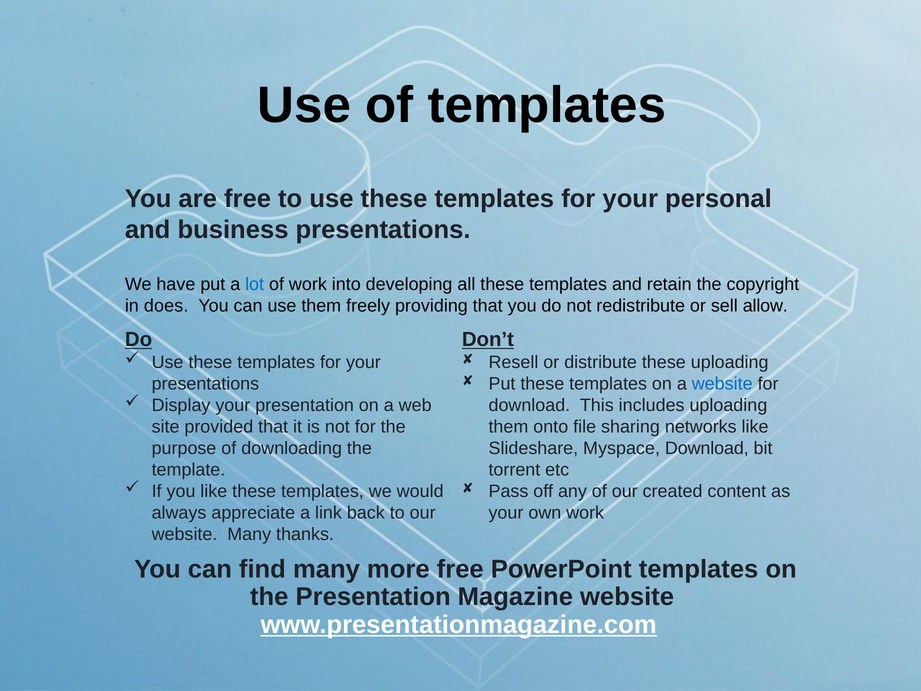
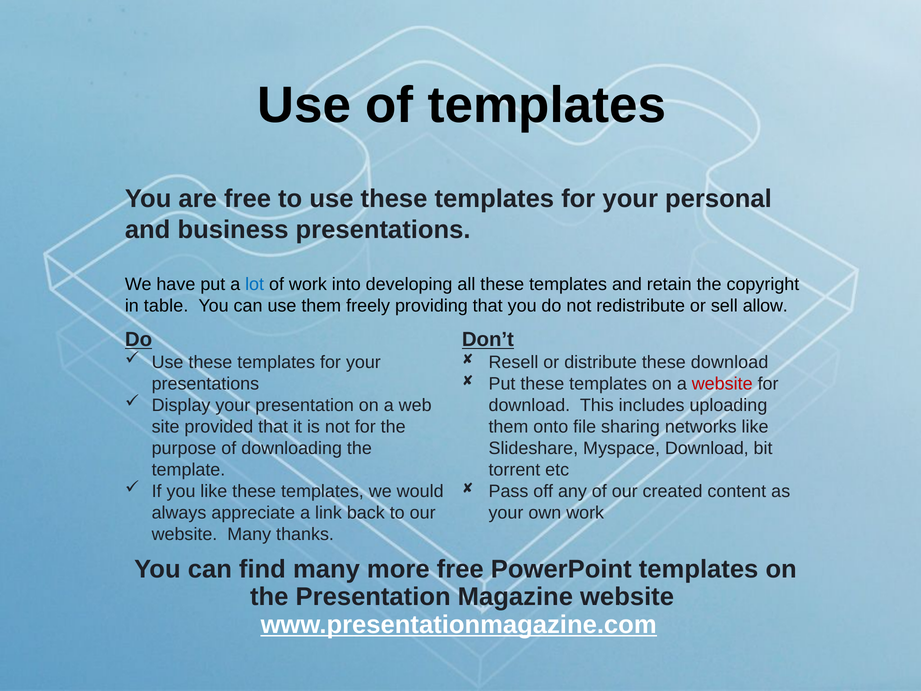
does: does -> table (166, 305)
these uploading: uploading -> download (730, 362)
website colour: blue -> red (722, 384)
